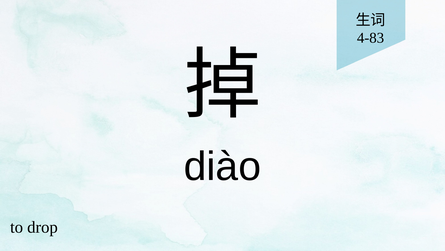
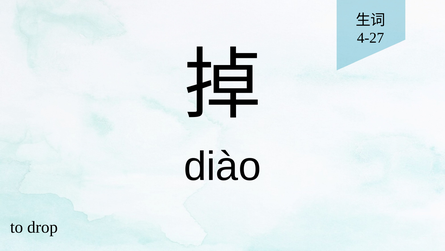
4-83: 4-83 -> 4-27 (371, 38)
